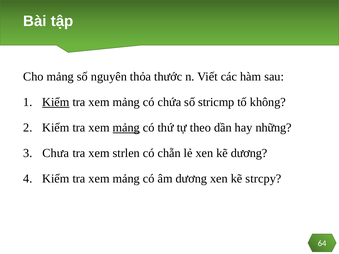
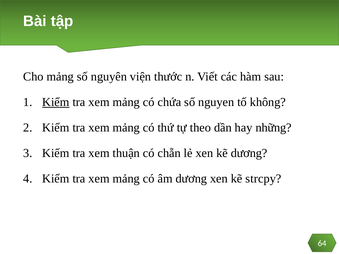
thỏa: thỏa -> viện (141, 77)
stricmp: stricmp -> nguyen (216, 102)
mảng underline: present -> none (126, 128)
Chưa: Chưa -> Kiếm (56, 153)
strlen: strlen -> thuận (126, 153)
